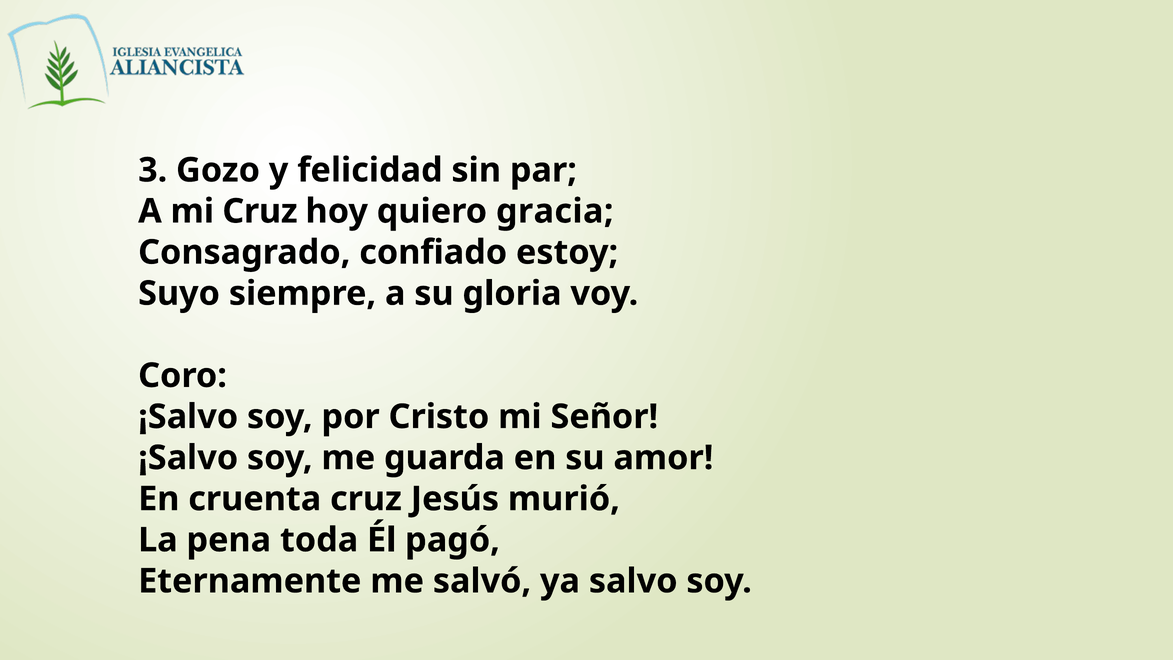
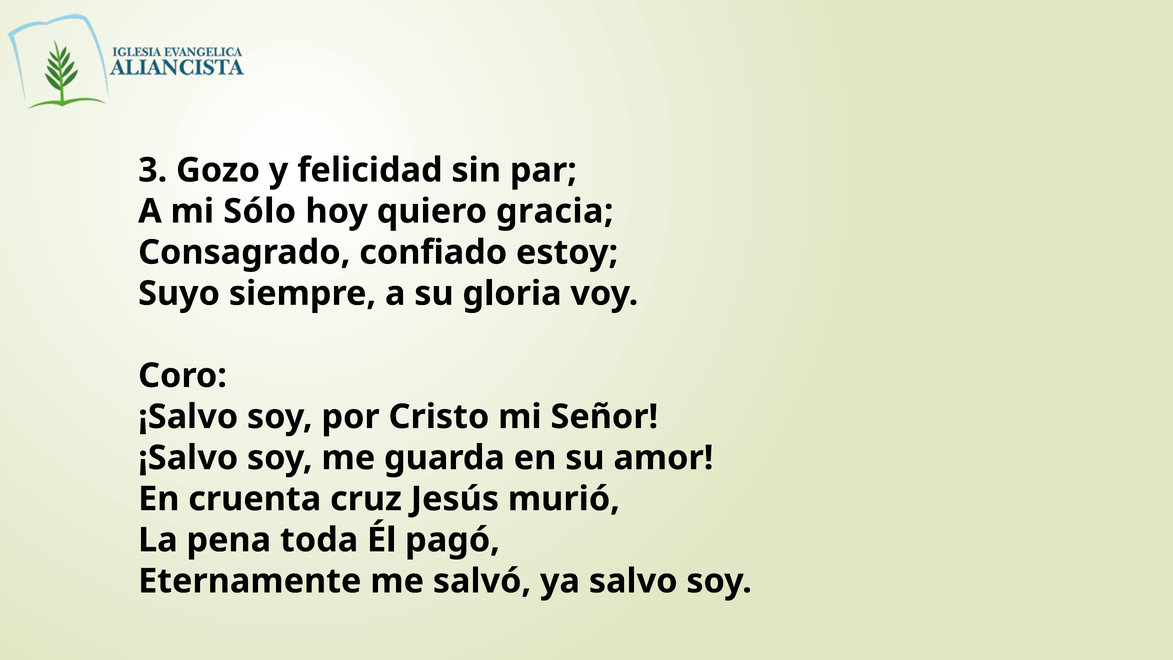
mi Cruz: Cruz -> Sólo (260, 211)
